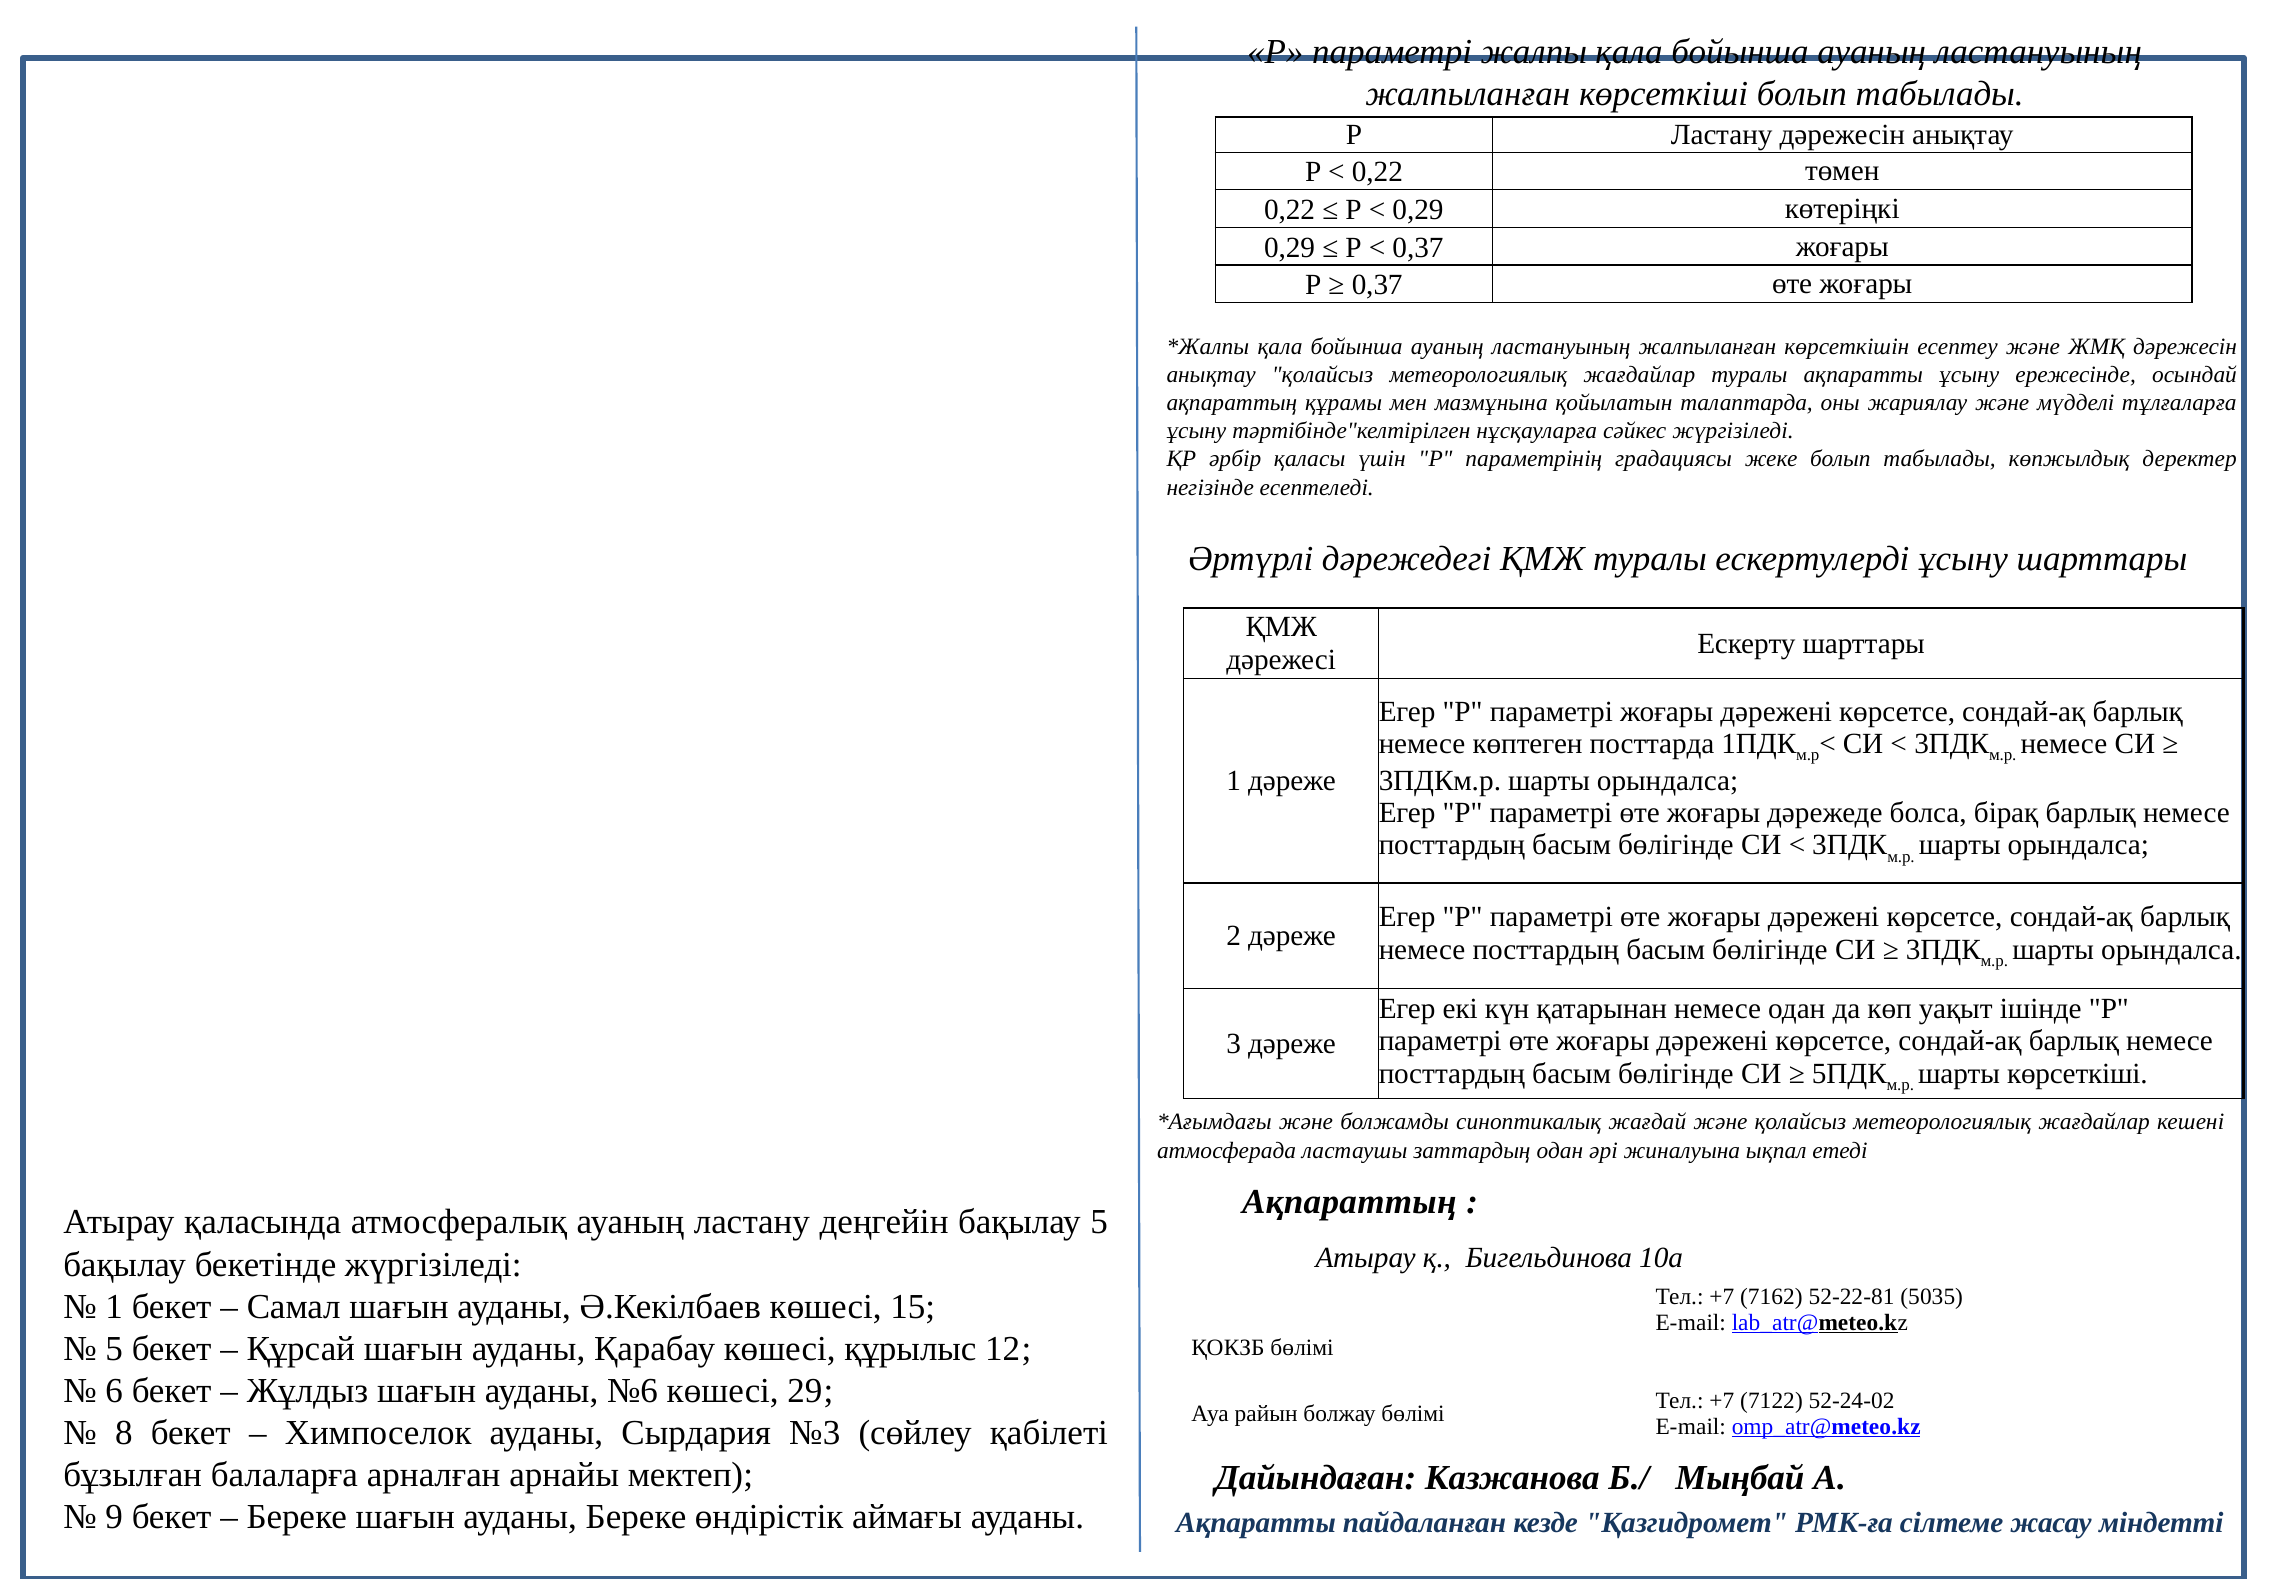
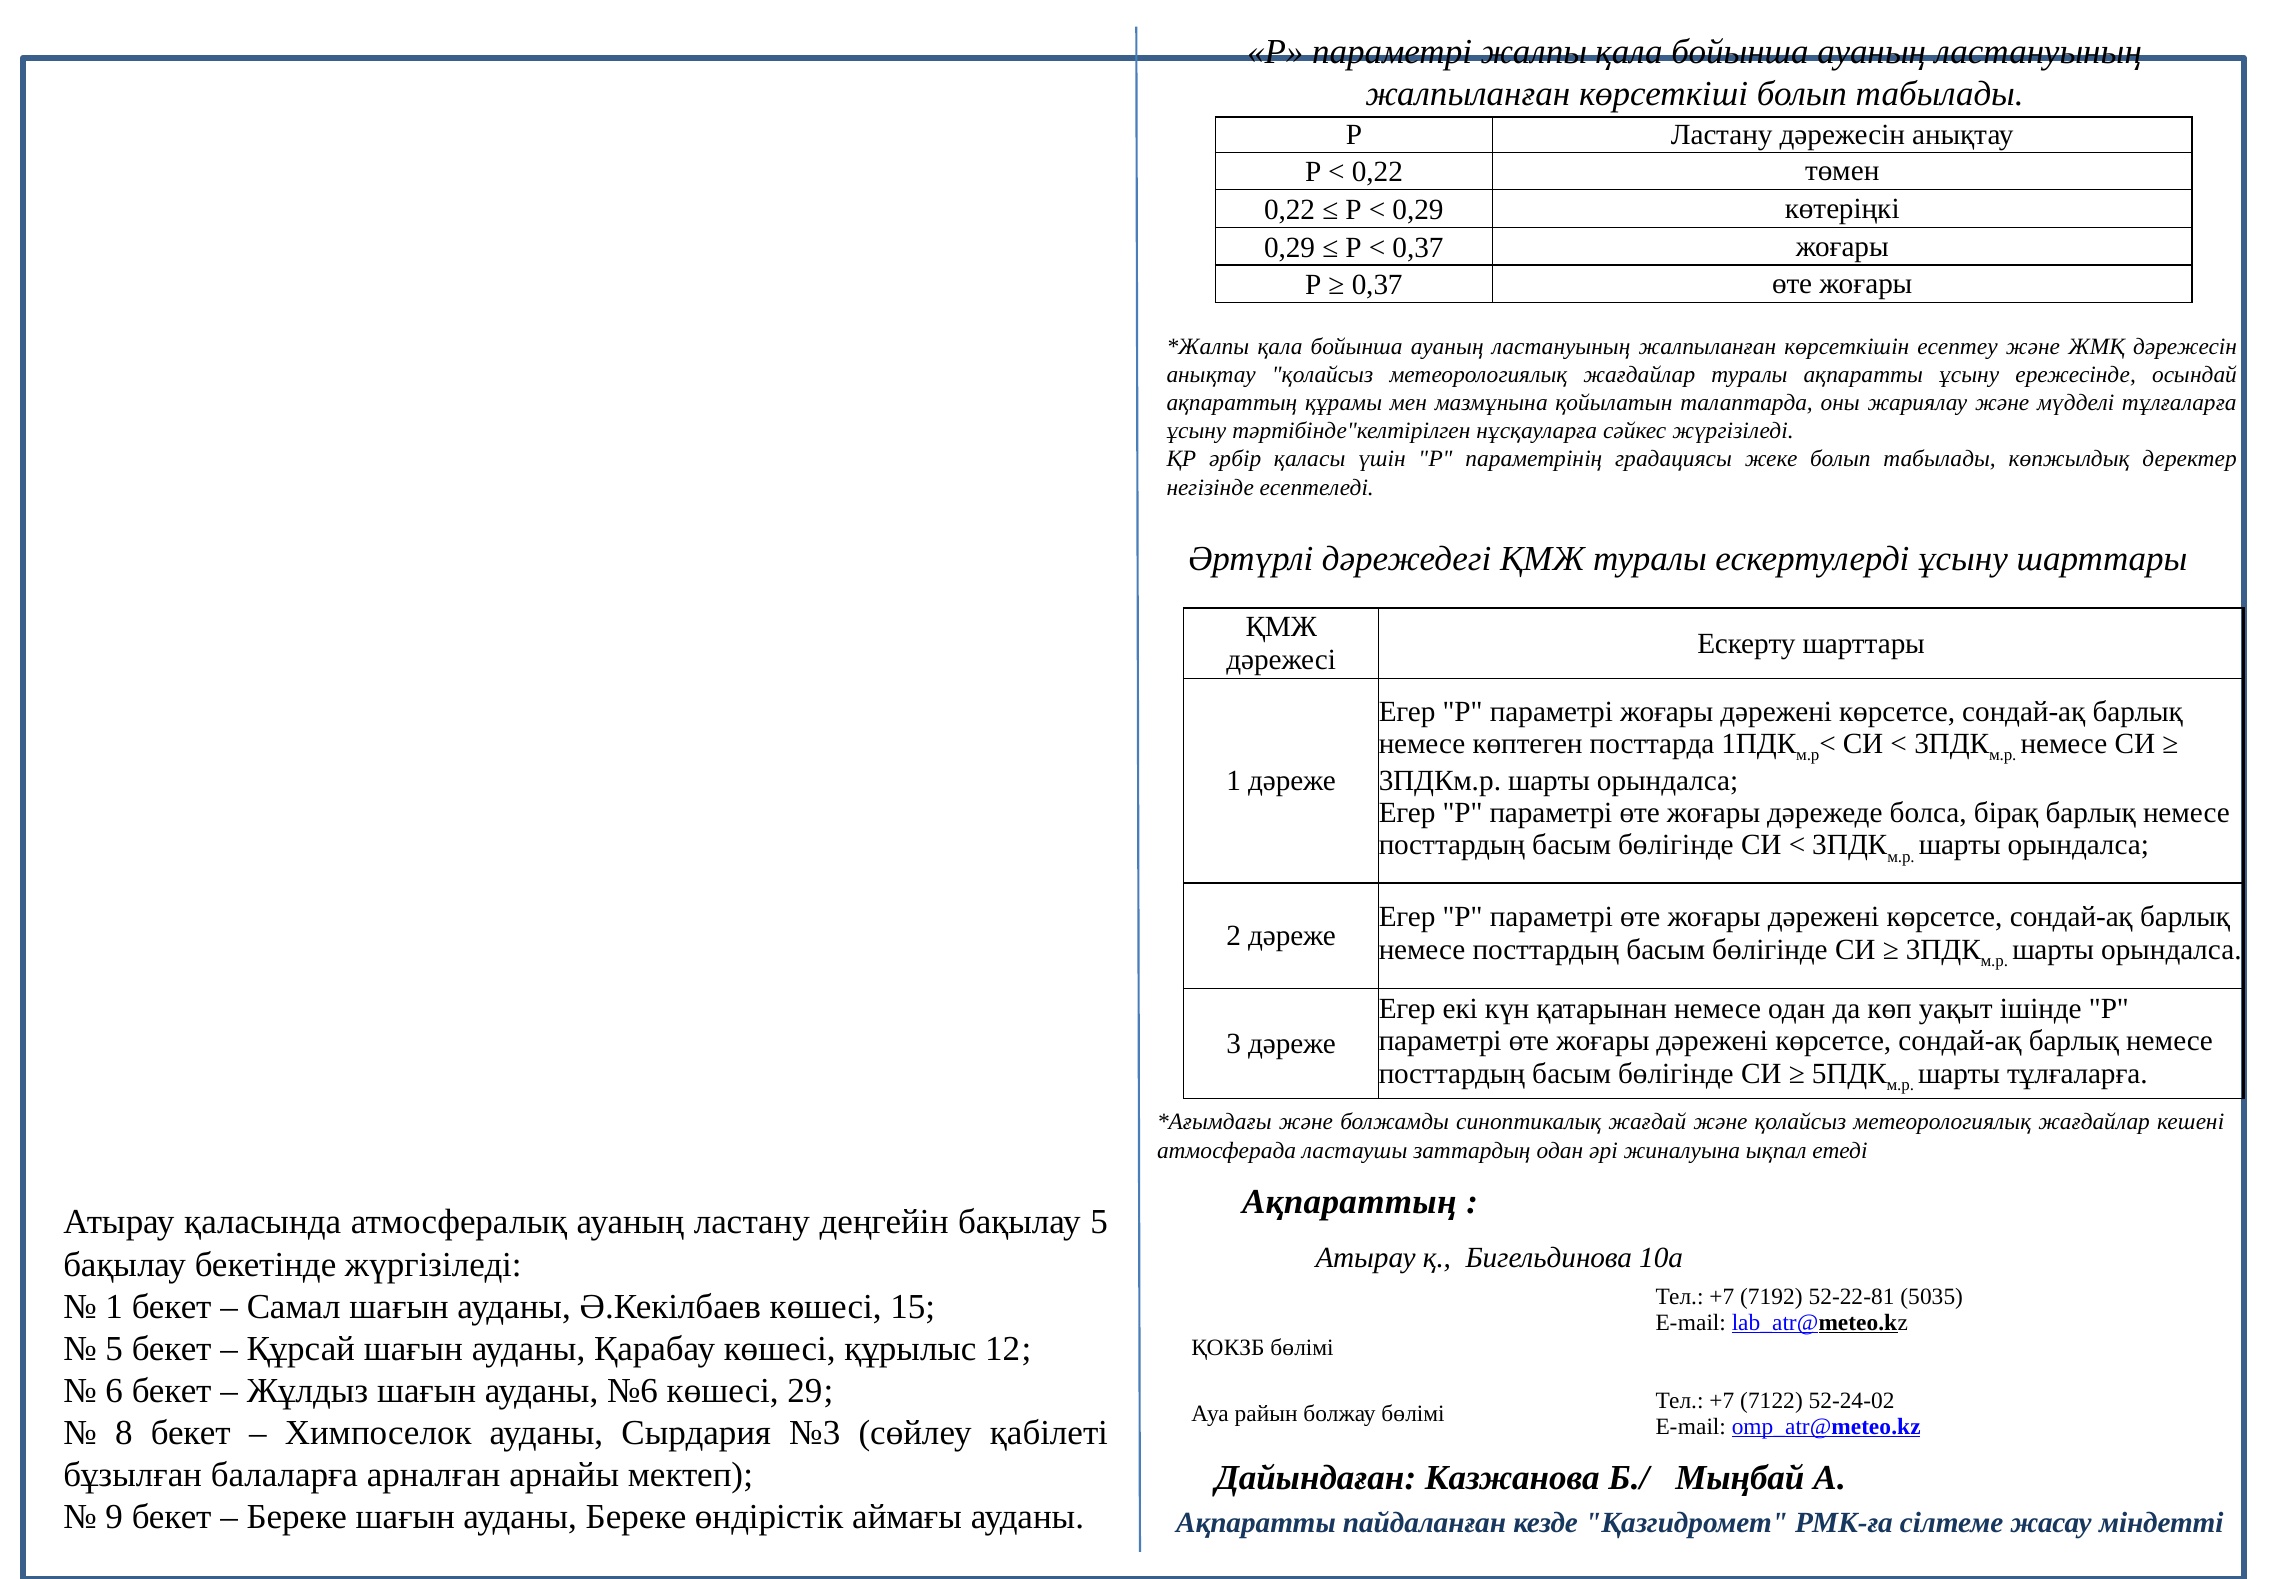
шарты көрсеткіші: көрсеткіші -> тұлғаларға (2077, 1073)
7162: 7162 -> 7192 (1771, 1296)
